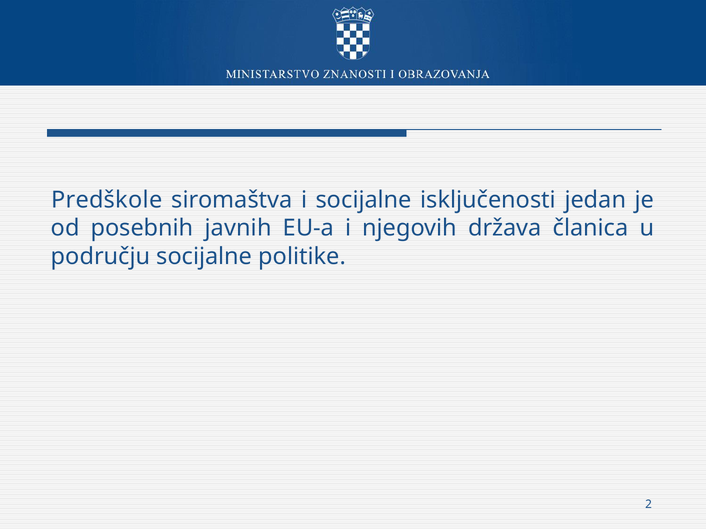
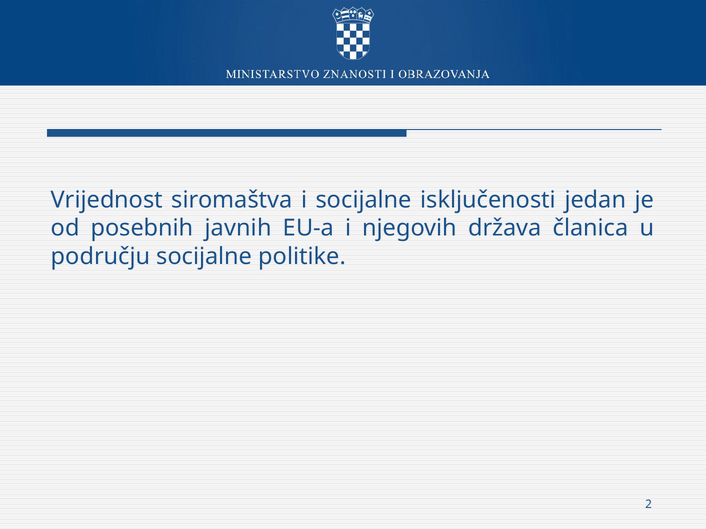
Predškole: Predškole -> Vrijednost (107, 200)
